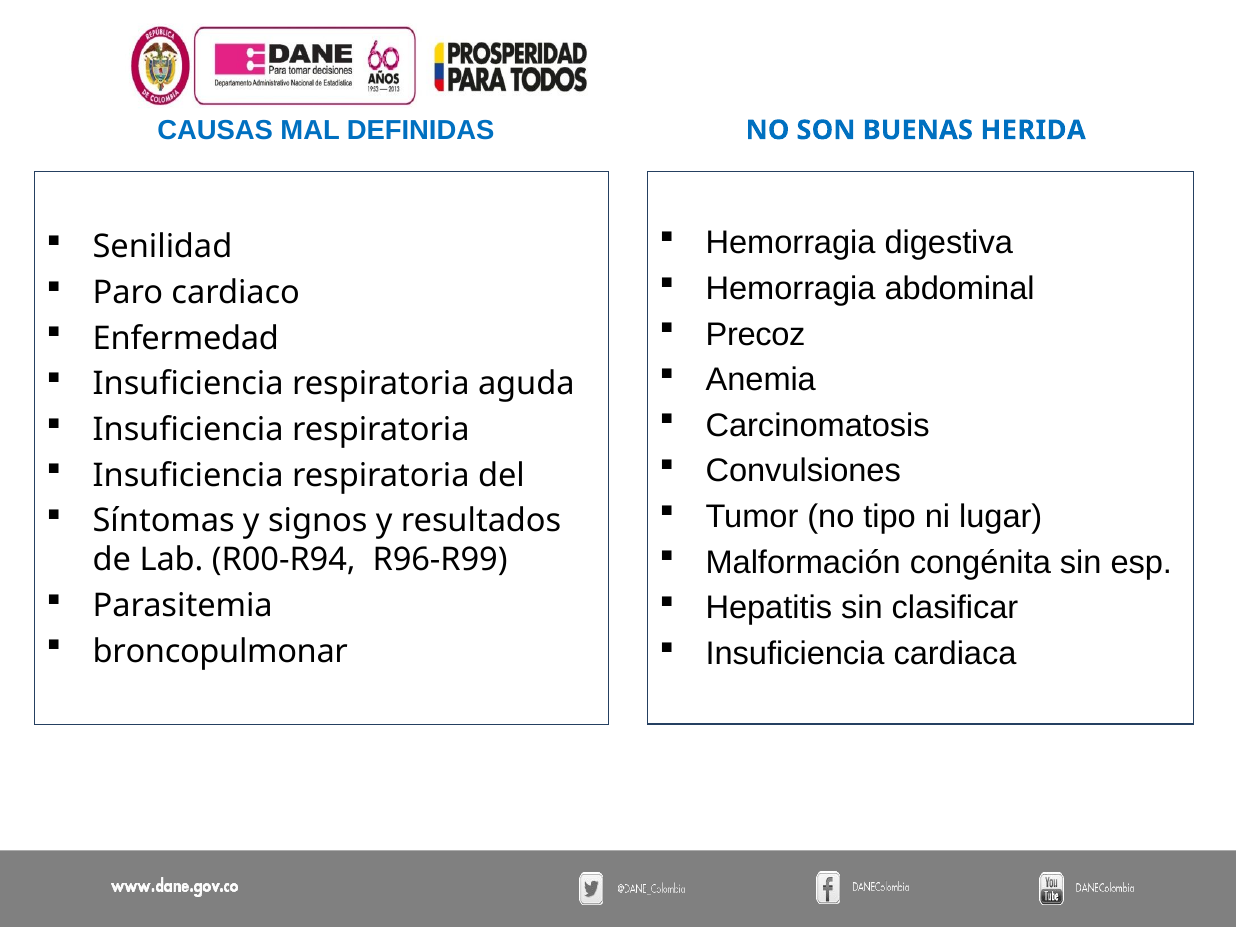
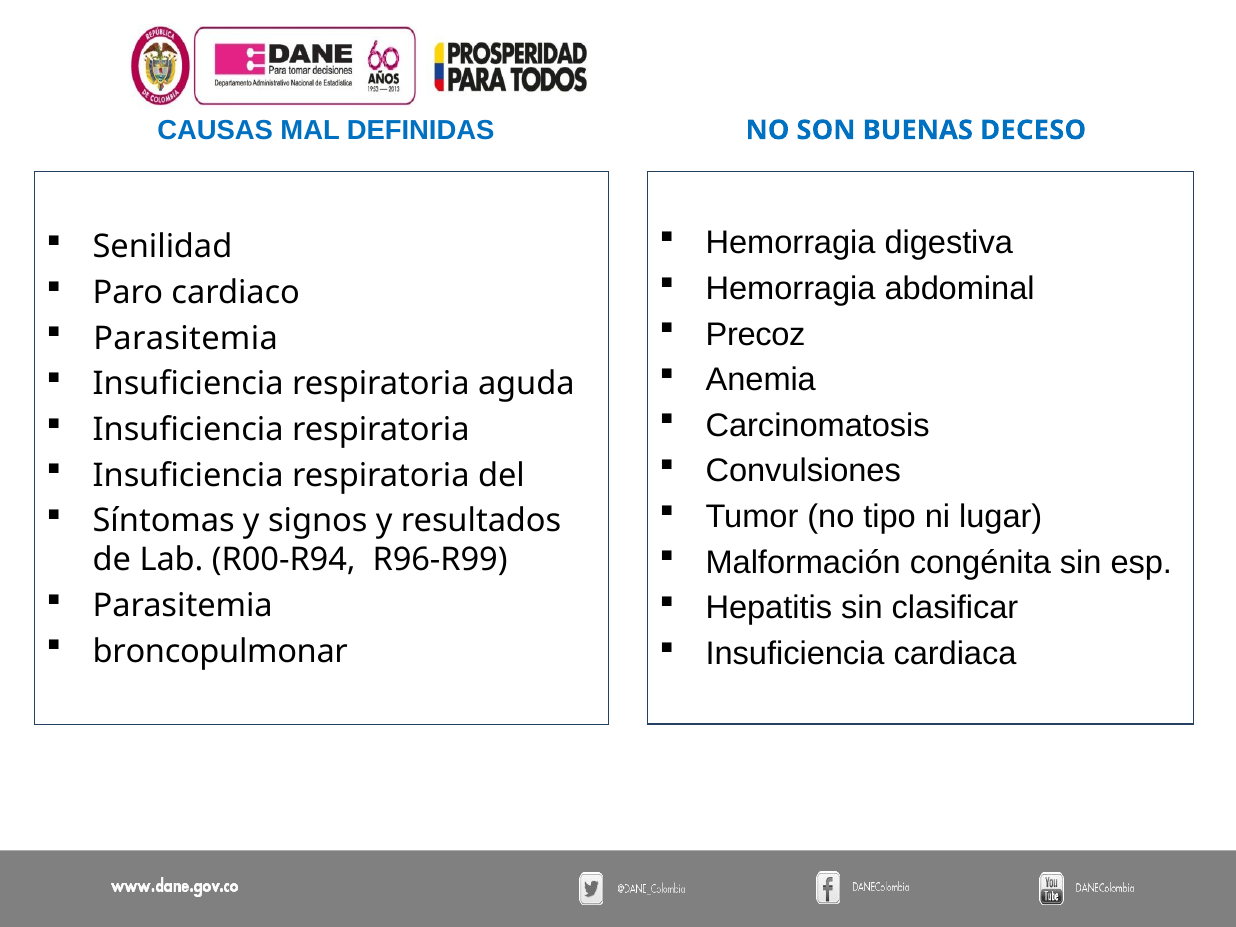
HERIDA: HERIDA -> DECESO (1033, 130)
Enfermedad: Enfermedad -> Parasitemia (186, 338)
